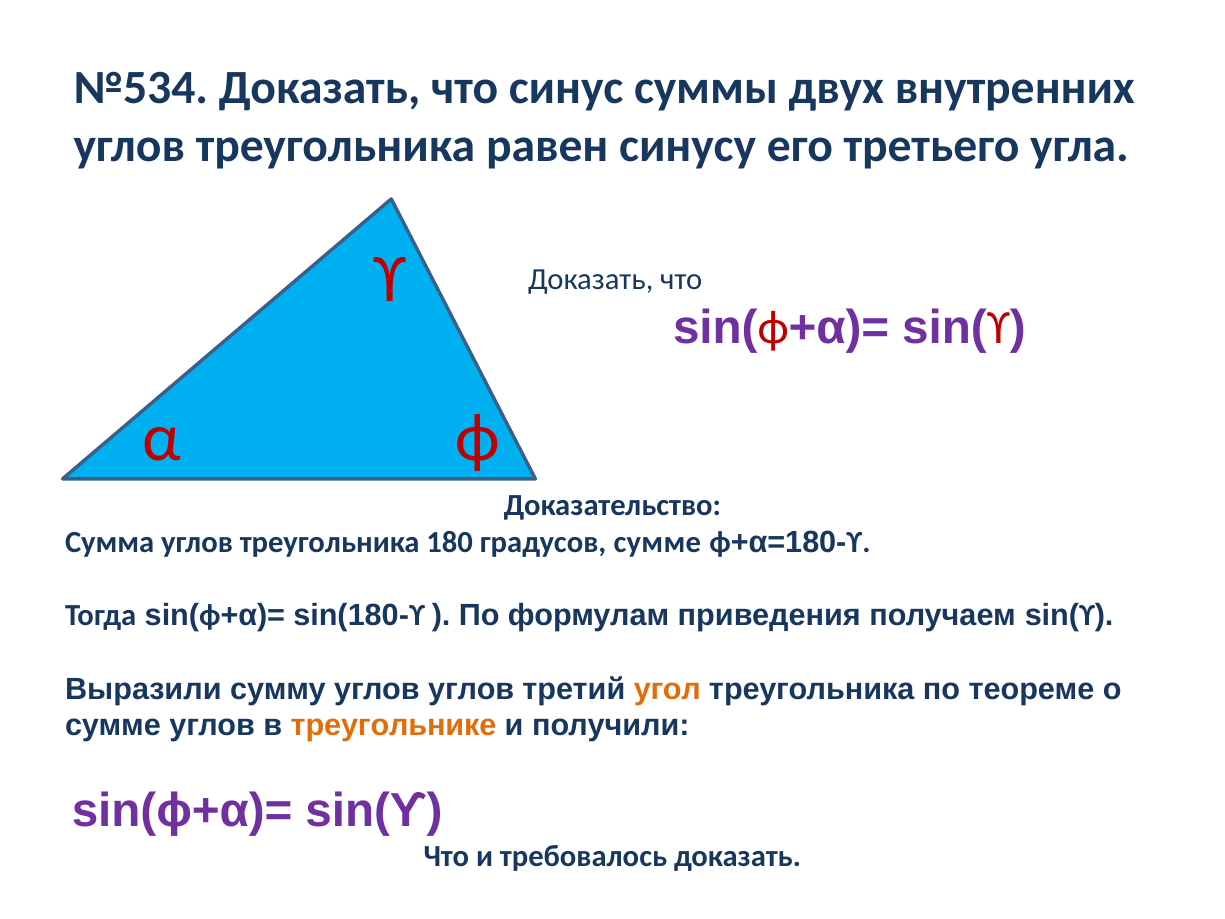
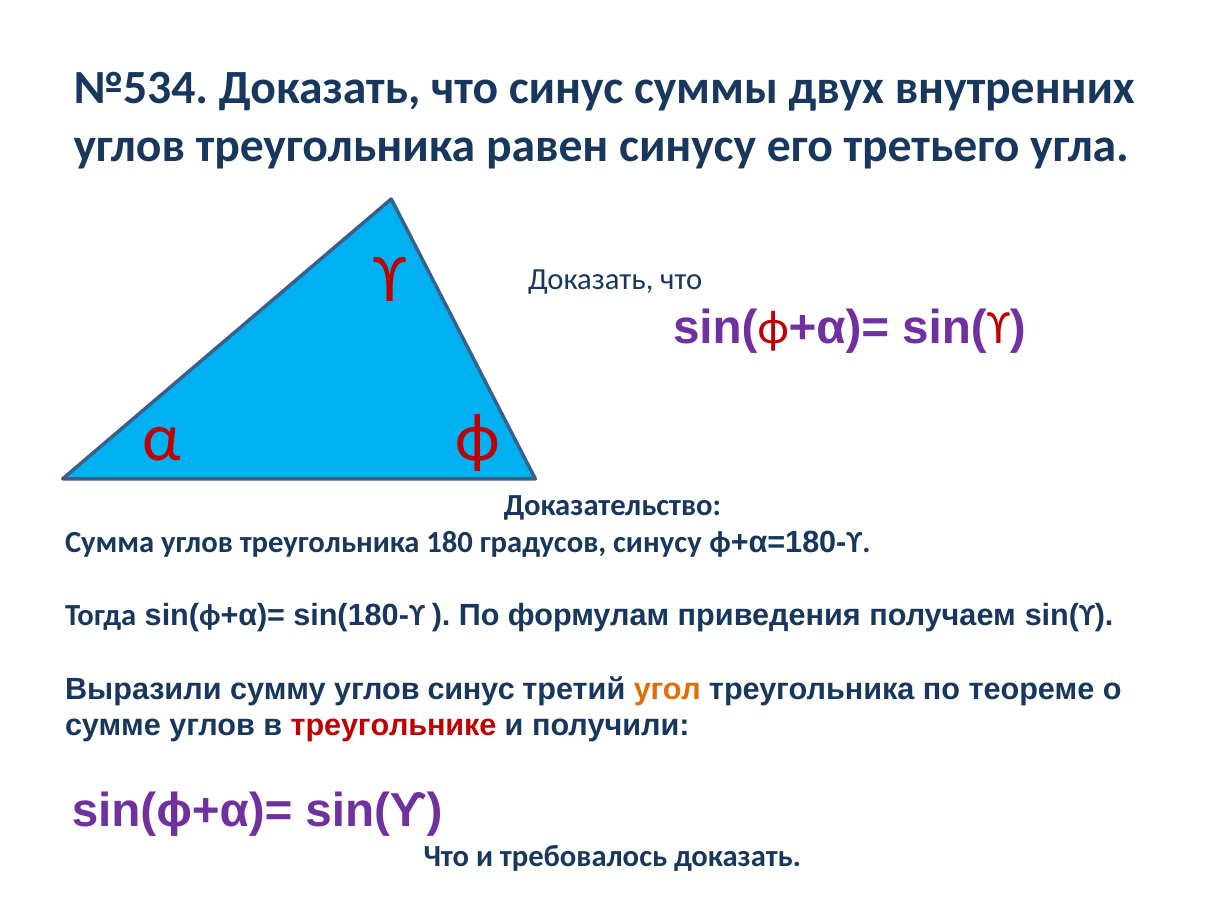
градусов сумме: сумме -> синусу (657, 542)
углов углов: углов -> синус (471, 689)
треугольнике colour: orange -> red (394, 726)
